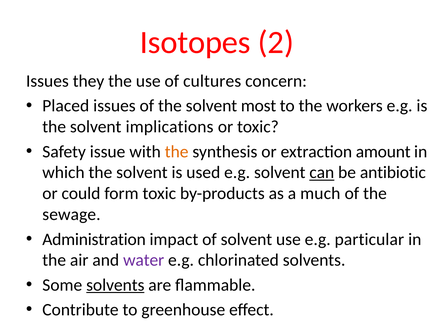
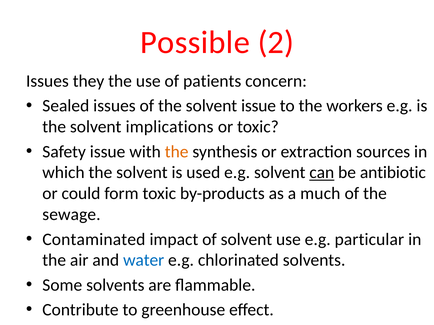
Isotopes: Isotopes -> Possible (195, 42)
cultures: cultures -> patients (212, 81)
Placed: Placed -> Sealed (66, 106)
solvent most: most -> issue (259, 106)
amount: amount -> sources (383, 152)
Administration: Administration -> Contaminated (94, 240)
water colour: purple -> blue (144, 261)
solvents underline: present -> none (115, 285)
